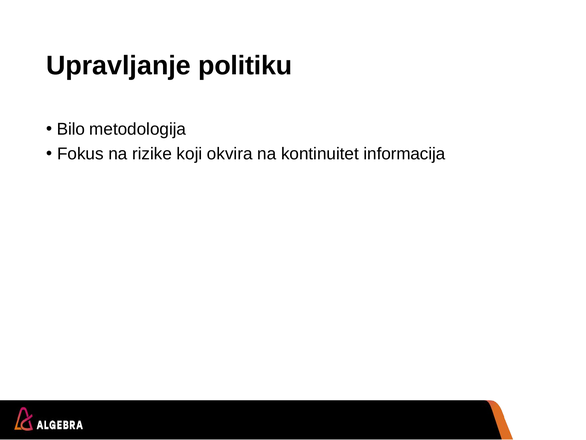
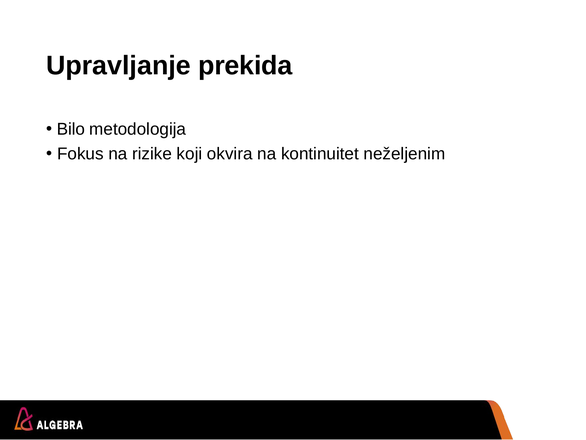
politiku: politiku -> prekida (245, 66)
informacija: informacija -> neželjenim (404, 154)
